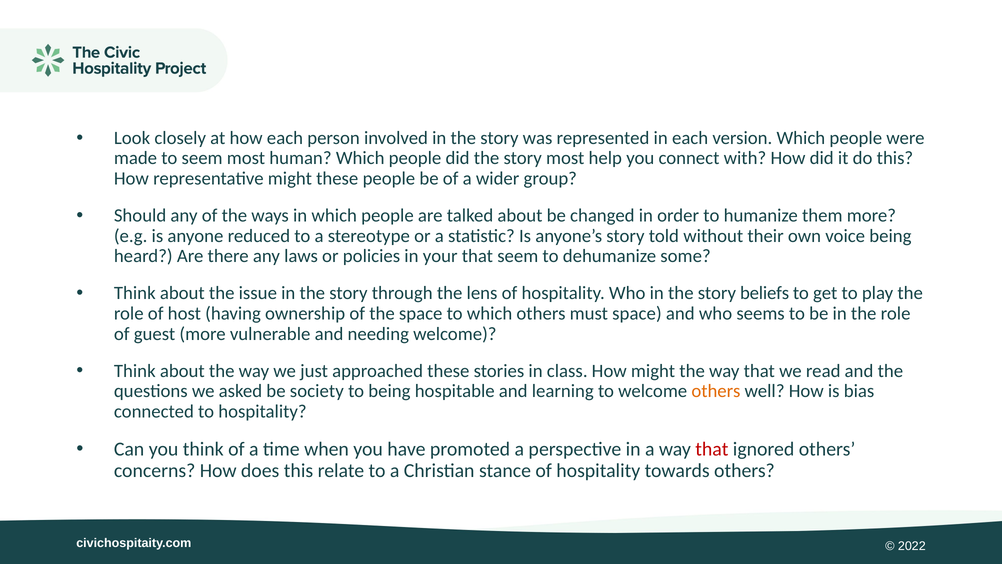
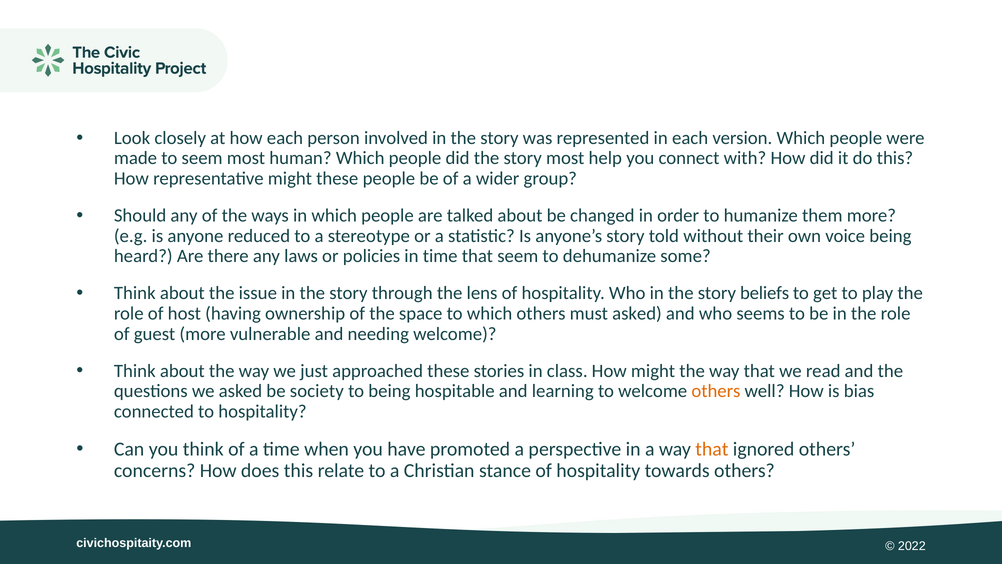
in your: your -> time (440, 256)
must space: space -> asked (637, 313)
that colour: red -> orange (712, 449)
